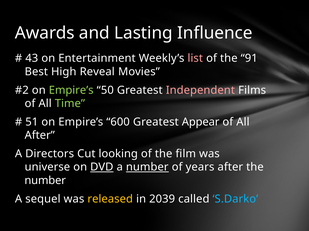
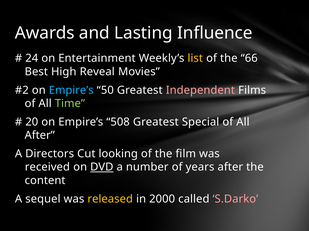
43: 43 -> 24 (32, 58)
list colour: pink -> yellow (195, 58)
91: 91 -> 66 (249, 58)
Empire’s colour: light green -> light blue (71, 90)
51: 51 -> 20 (32, 122)
600: 600 -> 508 (118, 122)
Appear: Appear -> Special (201, 122)
universe: universe -> received (47, 168)
number underline: present -> none (147, 168)
number: number -> content (45, 181)
2039: 2039 -> 2000 (162, 200)
S.Darko colour: light blue -> pink (235, 200)
